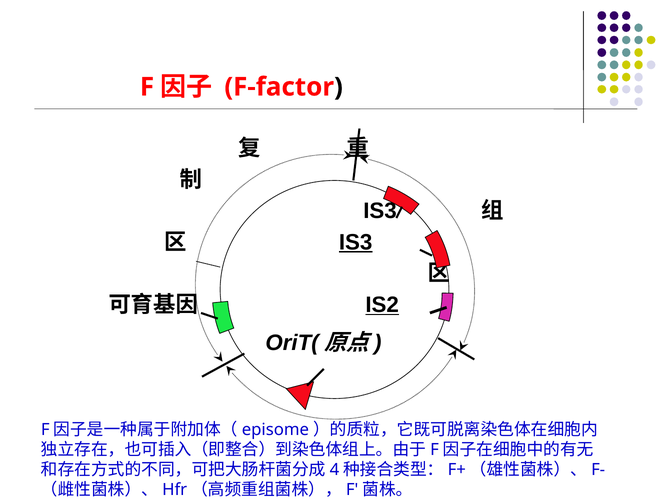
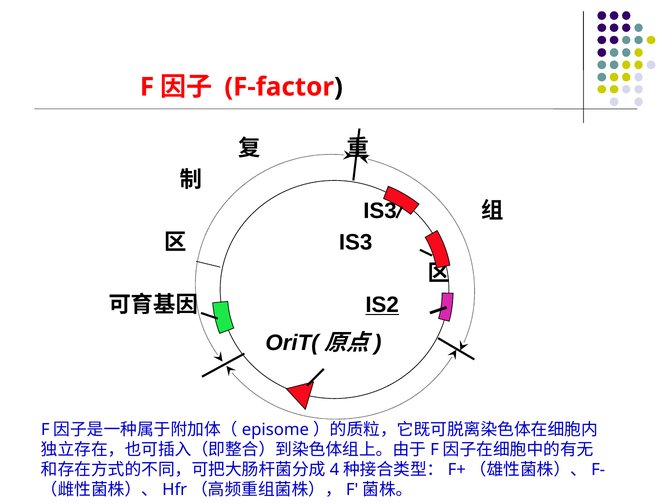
IS3 underline: present -> none (356, 242)
